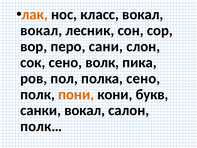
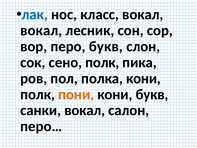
лак colour: orange -> blue (35, 14)
перо сани: сани -> букв (106, 46)
сено волк: волк -> полк (102, 62)
полка сено: сено -> кони (143, 78)
полк…: полк… -> перо… (41, 126)
